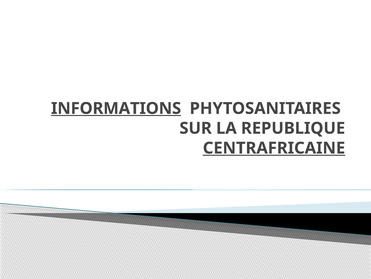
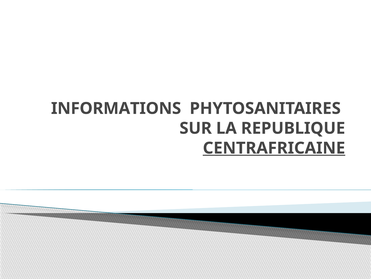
INFORMATIONS underline: present -> none (116, 108)
